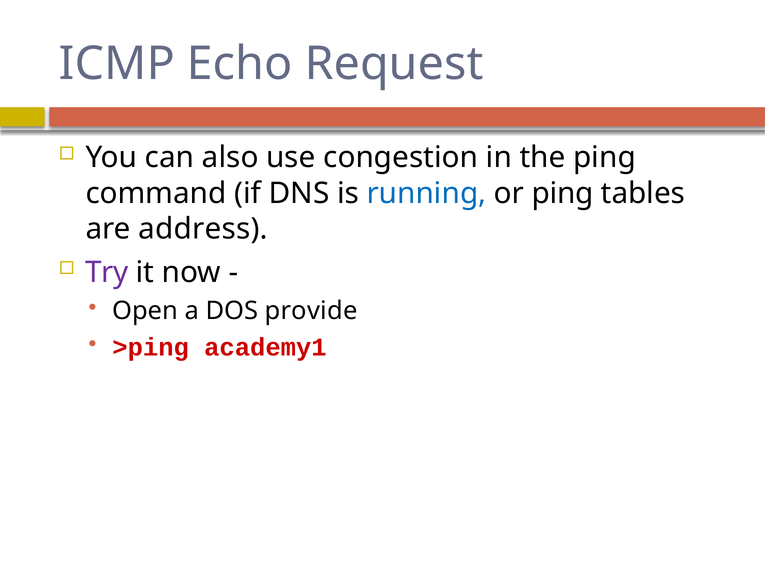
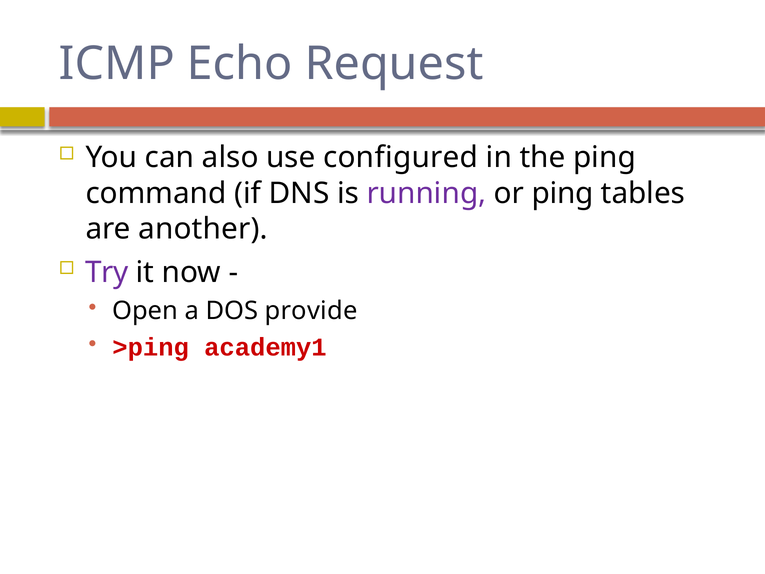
congestion: congestion -> configured (401, 158)
running colour: blue -> purple (426, 193)
address: address -> another (203, 229)
